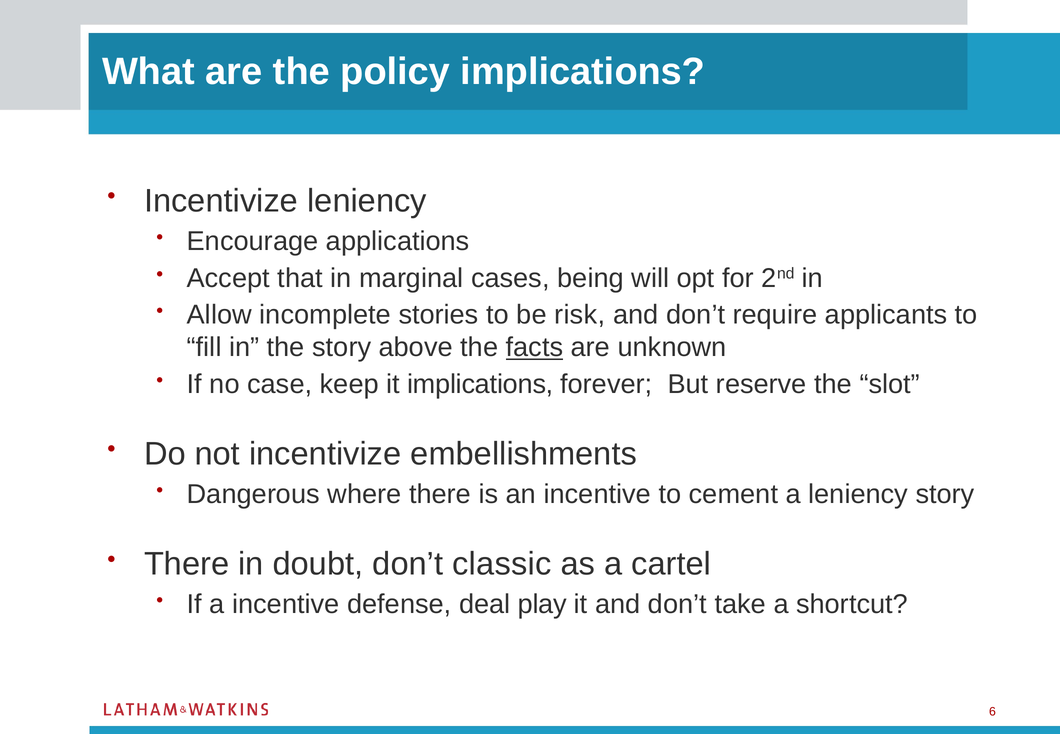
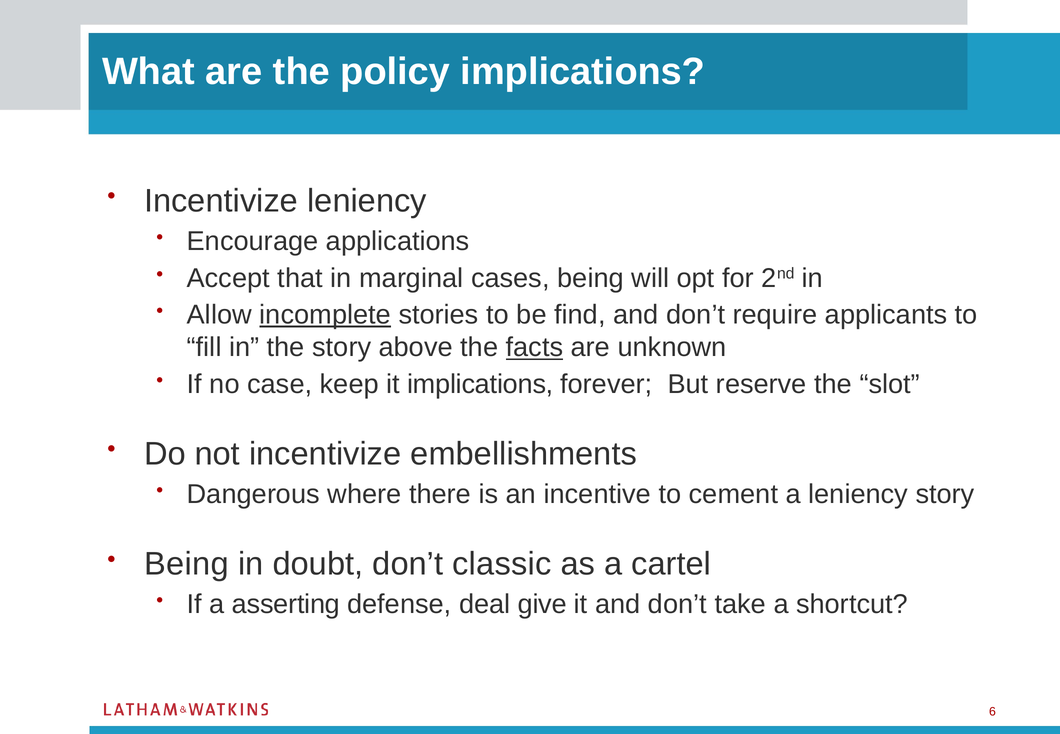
incomplete underline: none -> present (325, 315)
risk: risk -> find (580, 315)
There: There -> Being (186, 564)
a incentive: incentive -> asserting (286, 604)
play: play -> give (542, 604)
